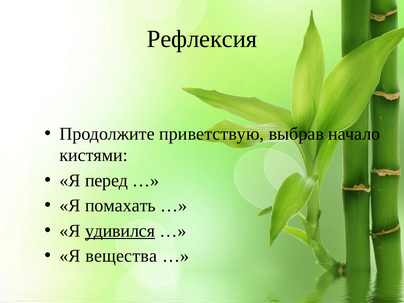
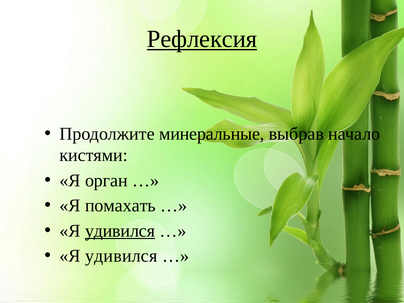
Рефлексия underline: none -> present (202, 39)
приветствую: приветствую -> минеральные (212, 134)
перед: перед -> орган (106, 180)
вещества: вещества -> удивился (121, 256)
